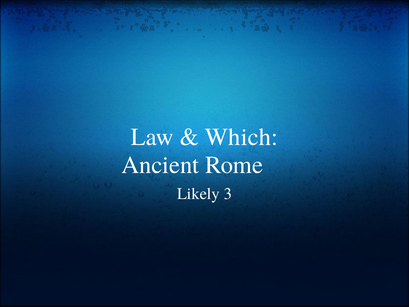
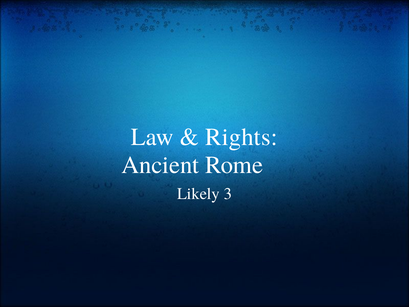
Which: Which -> Rights (241, 137)
